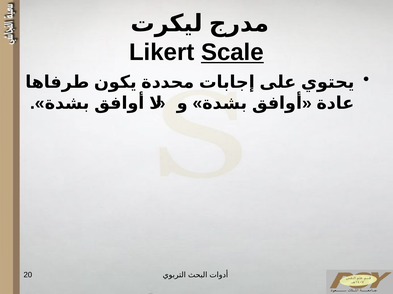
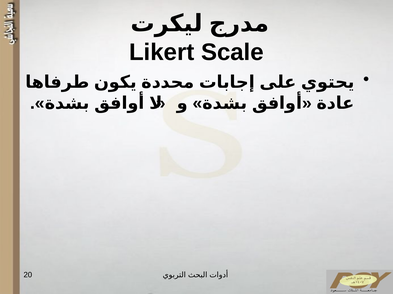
Scale underline: present -> none (232, 52)
